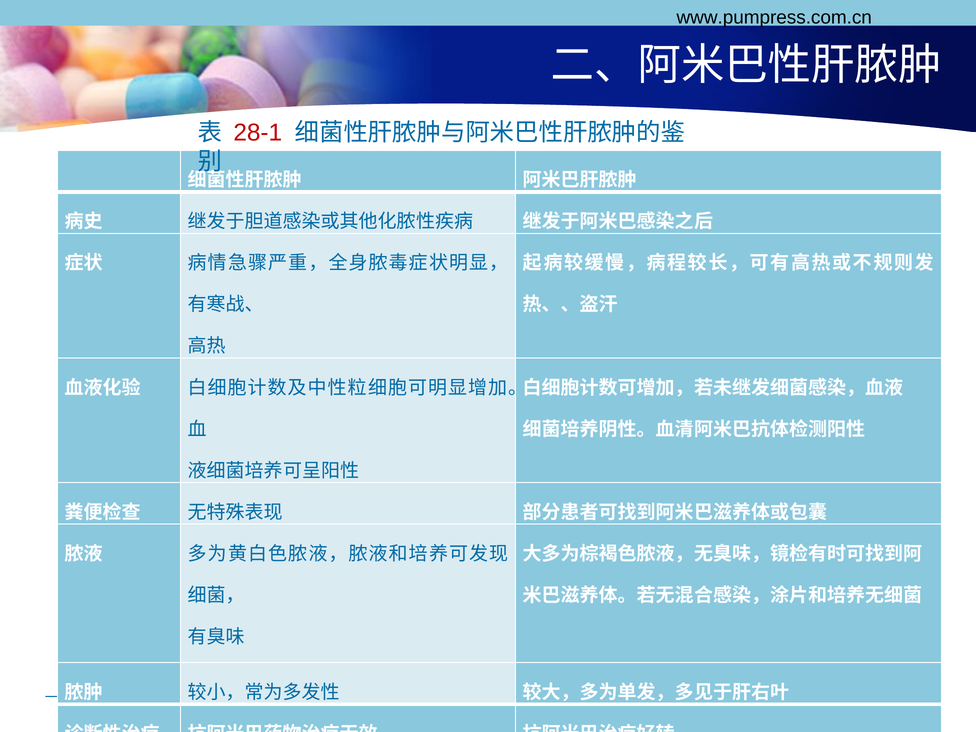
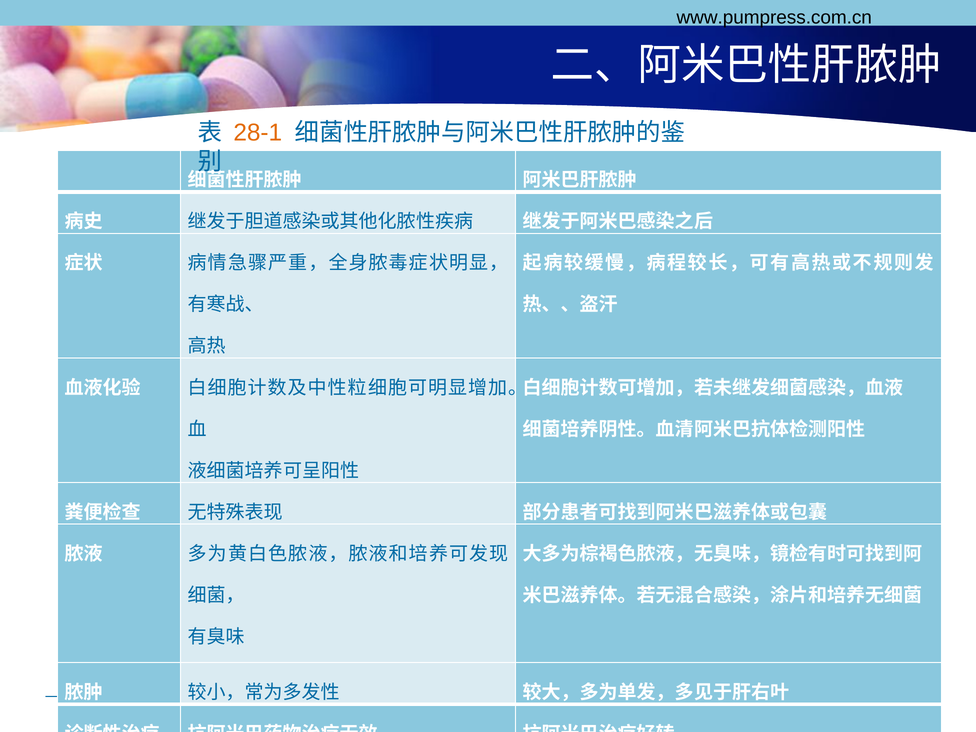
28-1 colour: red -> orange (258, 132)
